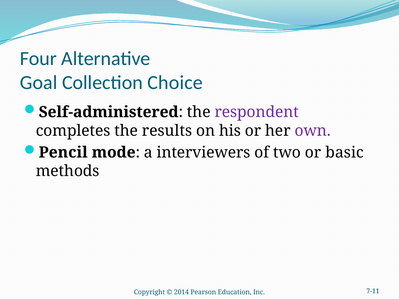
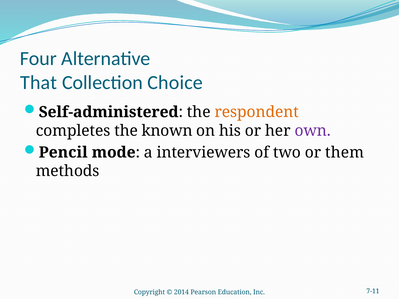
Goal: Goal -> That (39, 83)
respondent colour: purple -> orange (257, 112)
results: results -> known (167, 131)
basic: basic -> them (345, 153)
